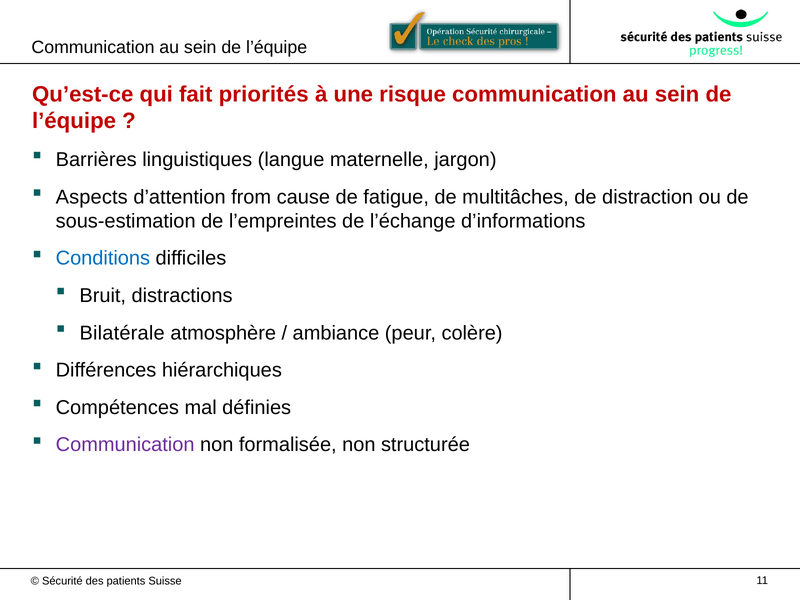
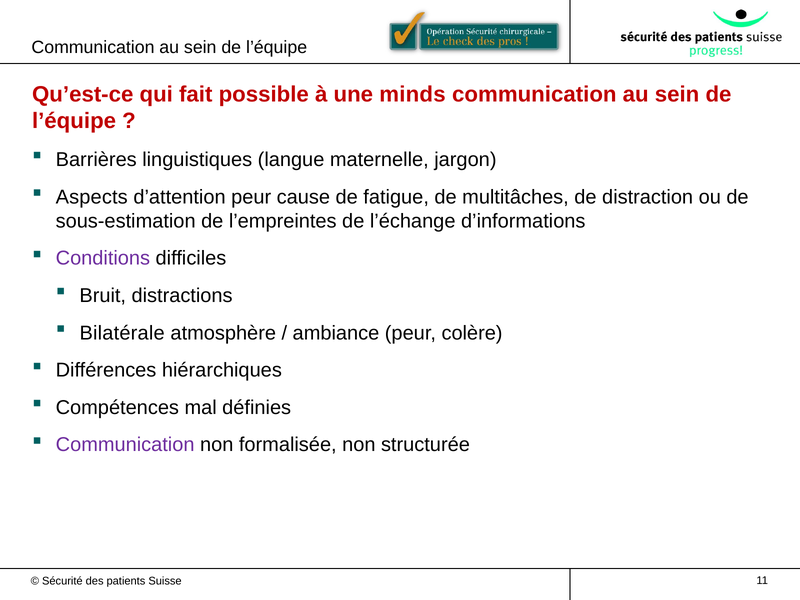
priorités: priorités -> possible (264, 94)
risque: risque -> minds (412, 94)
d’attention from: from -> peur (251, 197)
Conditions colour: blue -> purple (103, 258)
